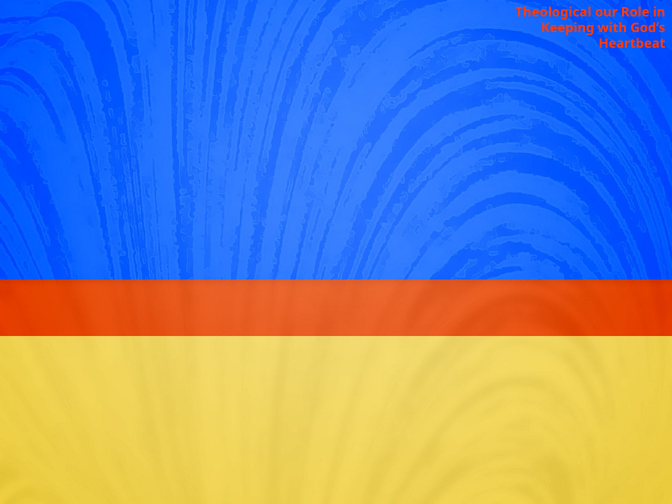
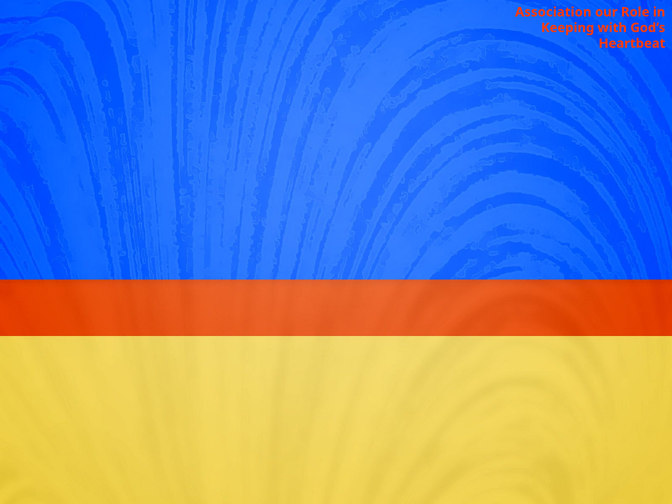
Theological: Theological -> Association (553, 12)
